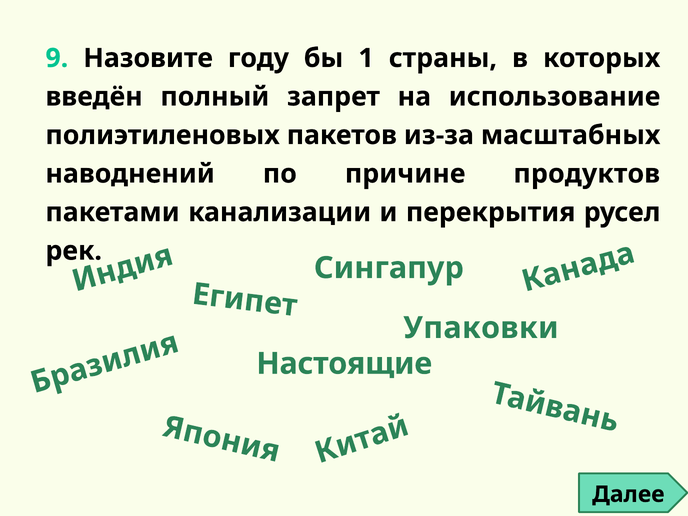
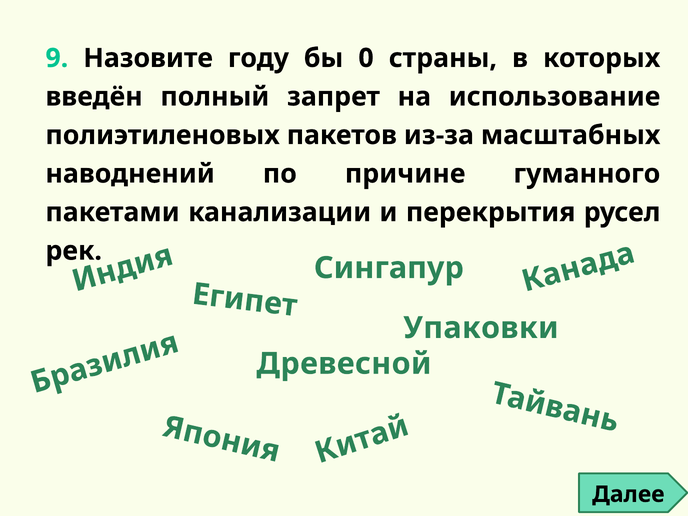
1: 1 -> 0 (366, 58)
продуктов: продуктов -> гуманного (587, 174)
Настоящие: Настоящие -> Древесной (344, 364)
